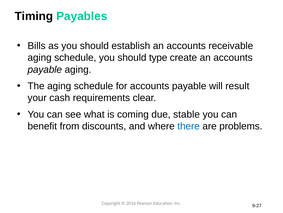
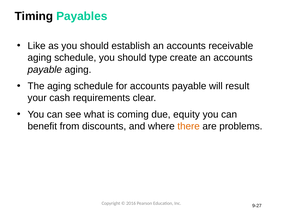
Bills: Bills -> Like (37, 46)
stable: stable -> equity (187, 114)
there colour: blue -> orange (189, 126)
